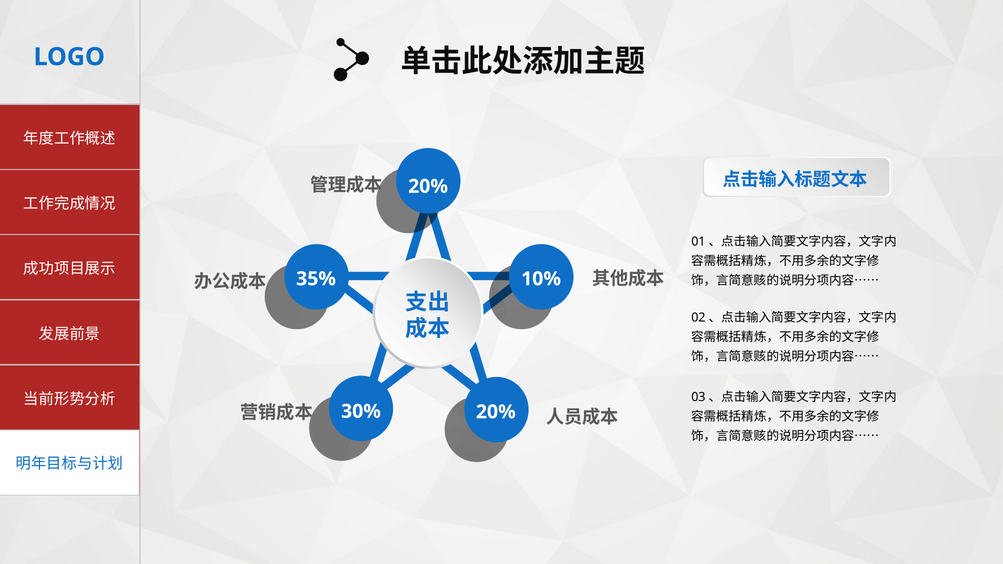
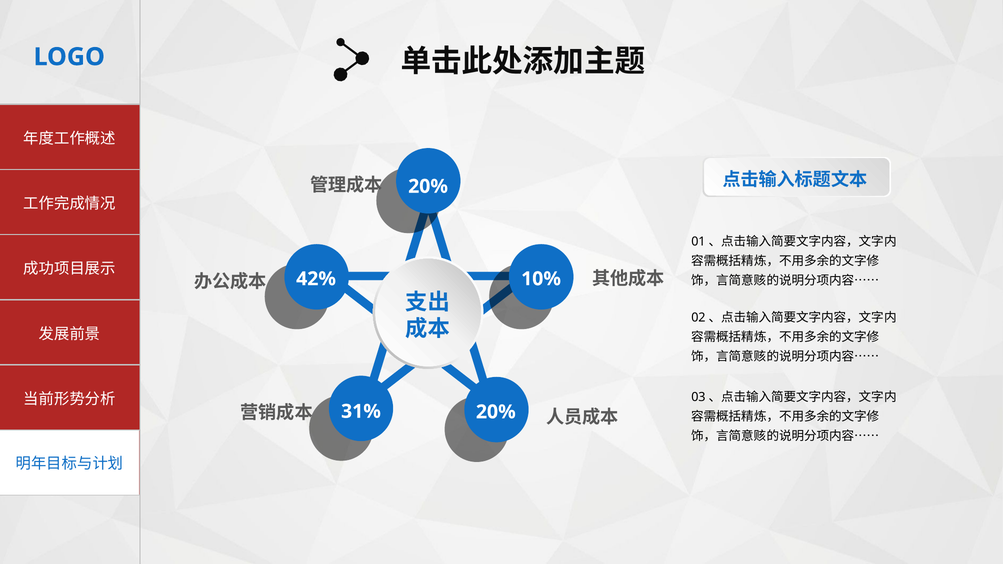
35%: 35% -> 42% (316, 279)
30%: 30% -> 31% (361, 412)
